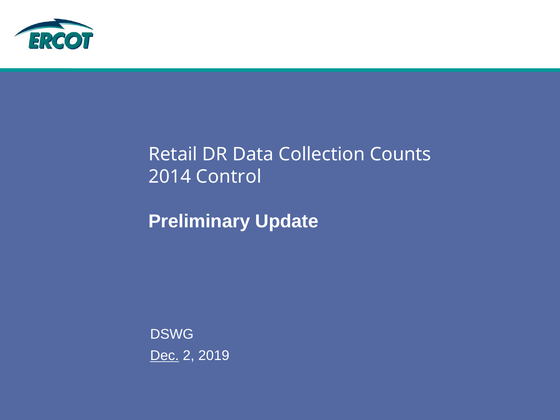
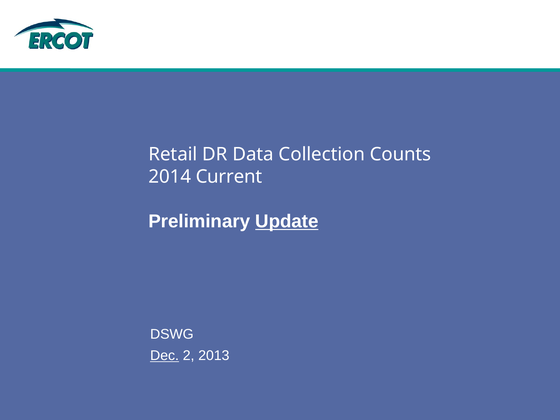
Control: Control -> Current (229, 177)
Update underline: none -> present (287, 221)
2019: 2019 -> 2013 (214, 356)
